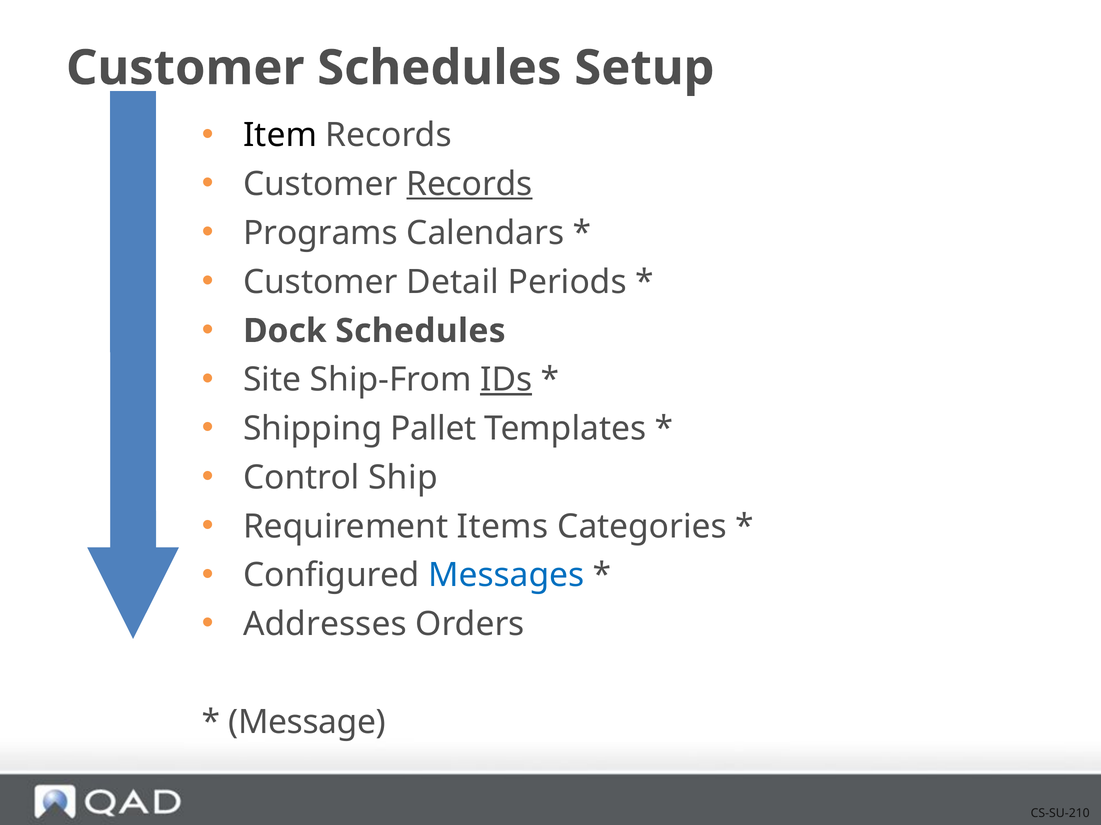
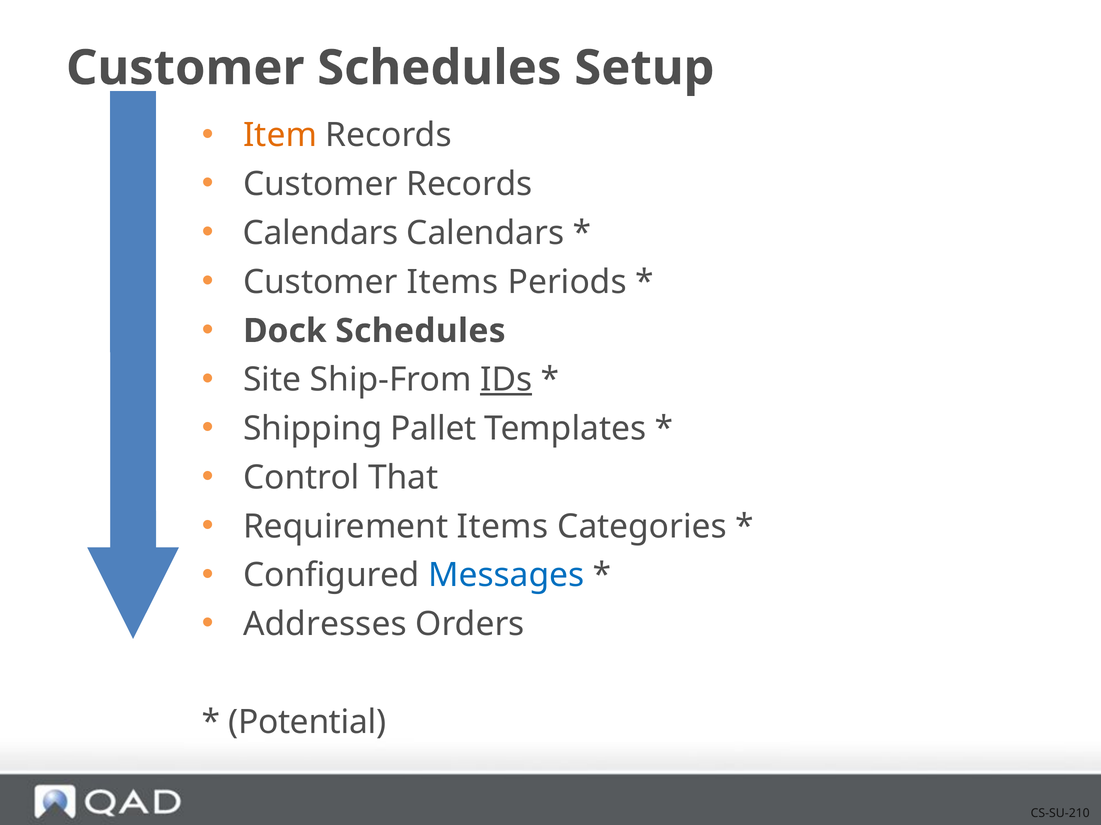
Item colour: black -> orange (280, 135)
Records underline: present -> none (469, 184)
Programs: Programs -> Calendars (321, 233)
Customer Detail: Detail -> Items (453, 282)
Ship: Ship -> That (403, 478)
Message: Message -> Potential (307, 723)
